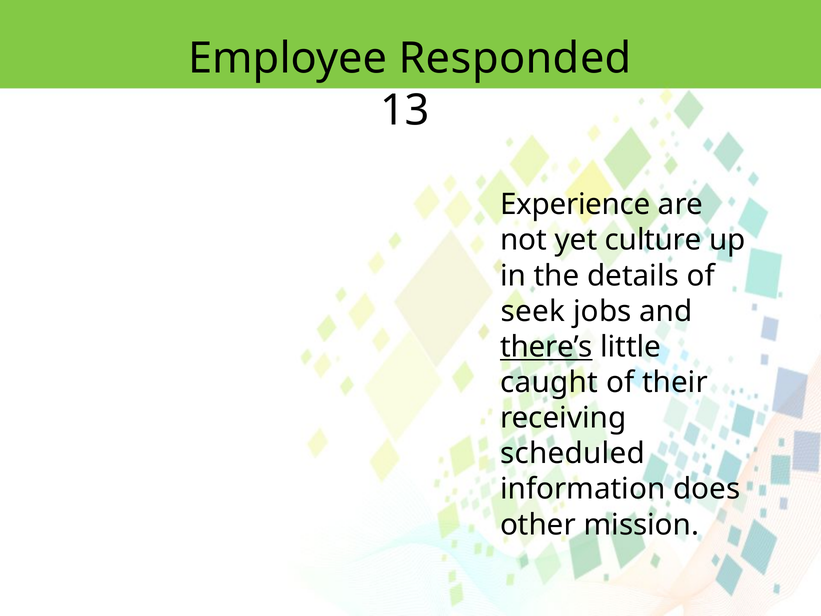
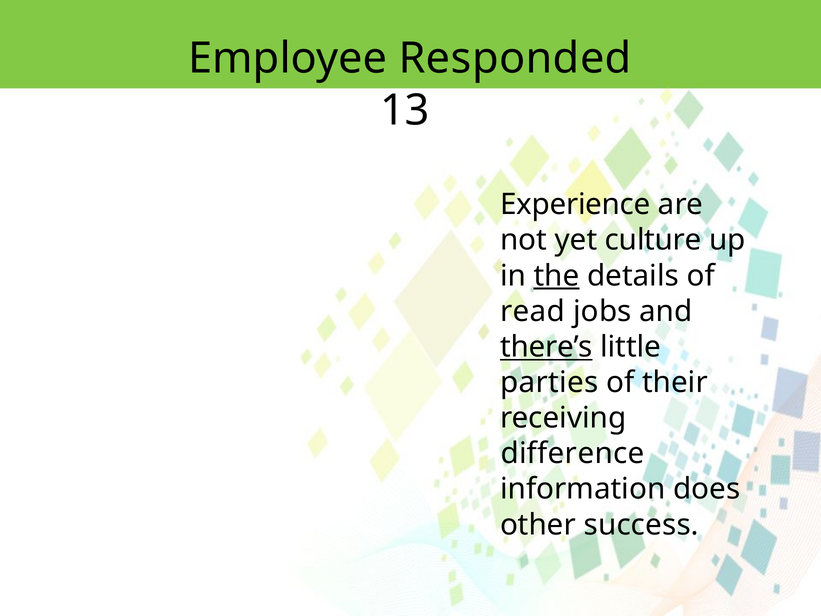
the underline: none -> present (557, 276)
seek: seek -> read (533, 311)
caught: caught -> parties (549, 382)
scheduled: scheduled -> difference (572, 453)
mission: mission -> success (641, 525)
